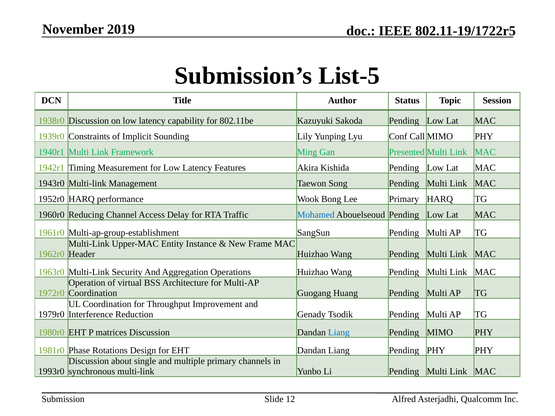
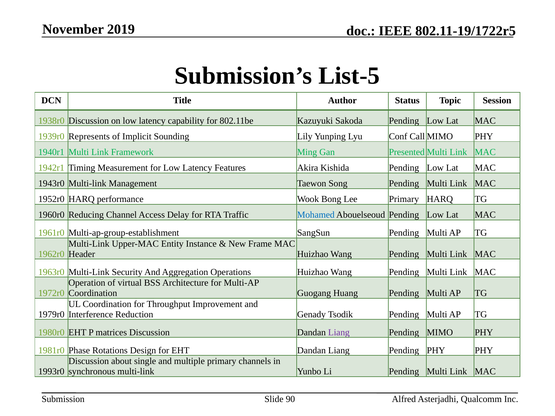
Constraints: Constraints -> Represents (89, 137)
Liang colour: blue -> purple (339, 333)
12: 12 -> 90 (290, 399)
